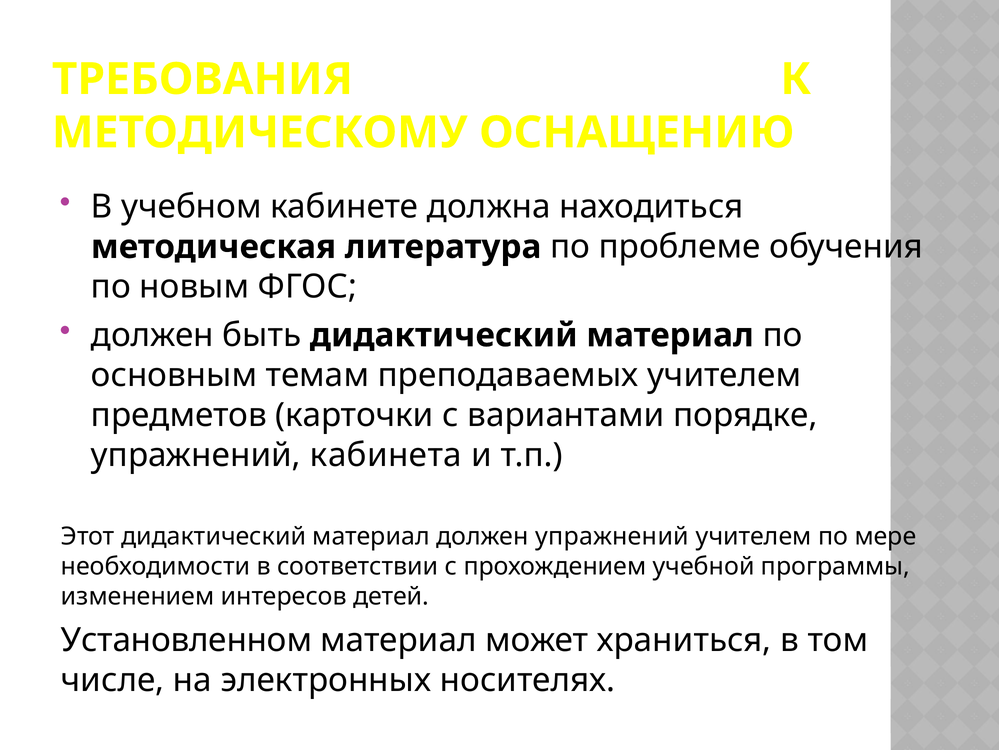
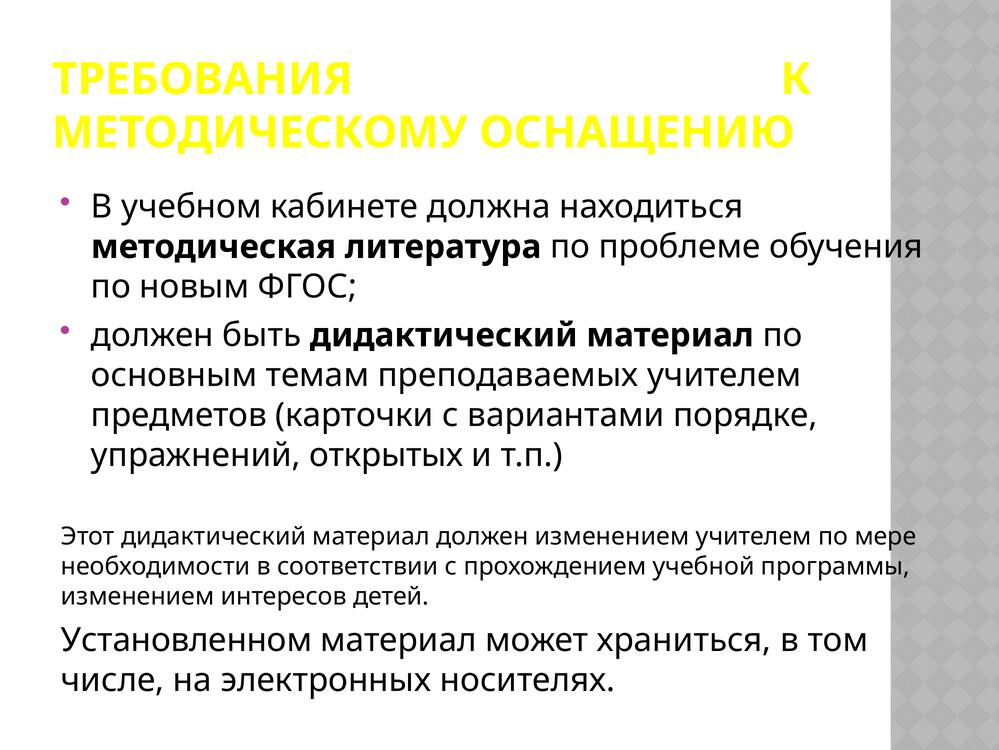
кабинета: кабинета -> открытых (386, 455)
должен упражнений: упражнений -> изменением (612, 536)
